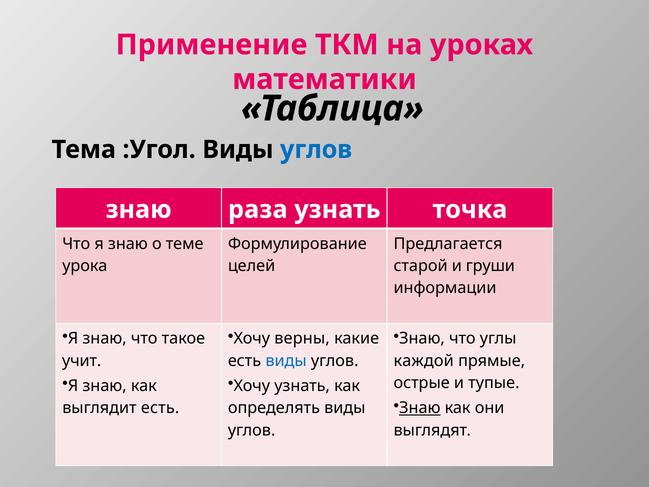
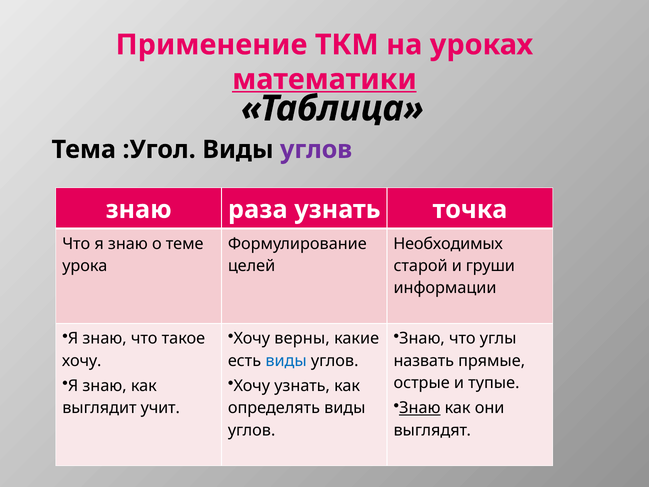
математики underline: none -> present (324, 79)
углов colour: blue -> purple (316, 149)
Предлагается: Предлагается -> Необходимых (448, 244)
учит: учит -> хочу (82, 360)
каждой: каждой -> назвать (424, 360)
выглядит есть: есть -> учит (160, 408)
